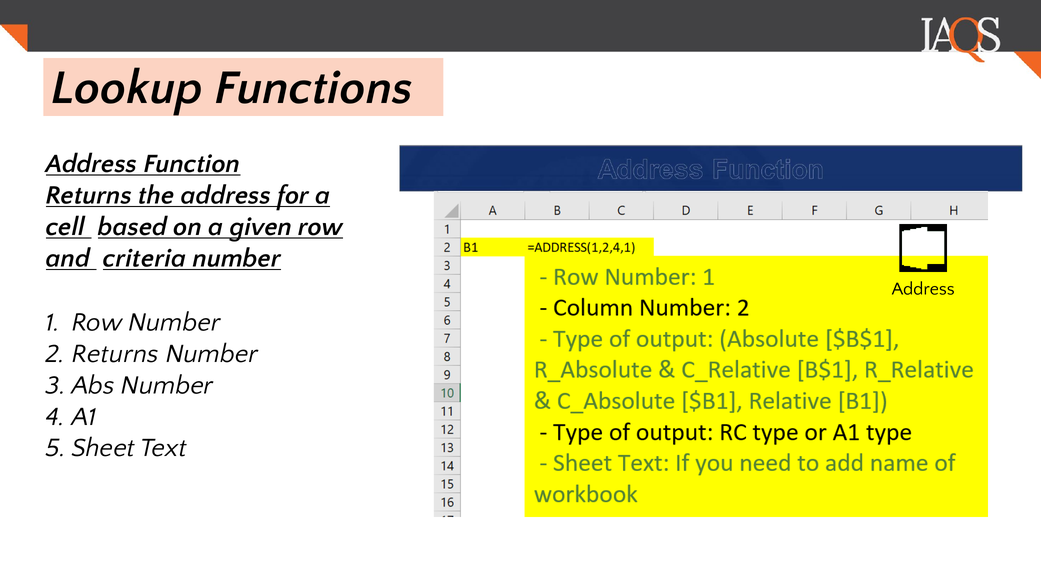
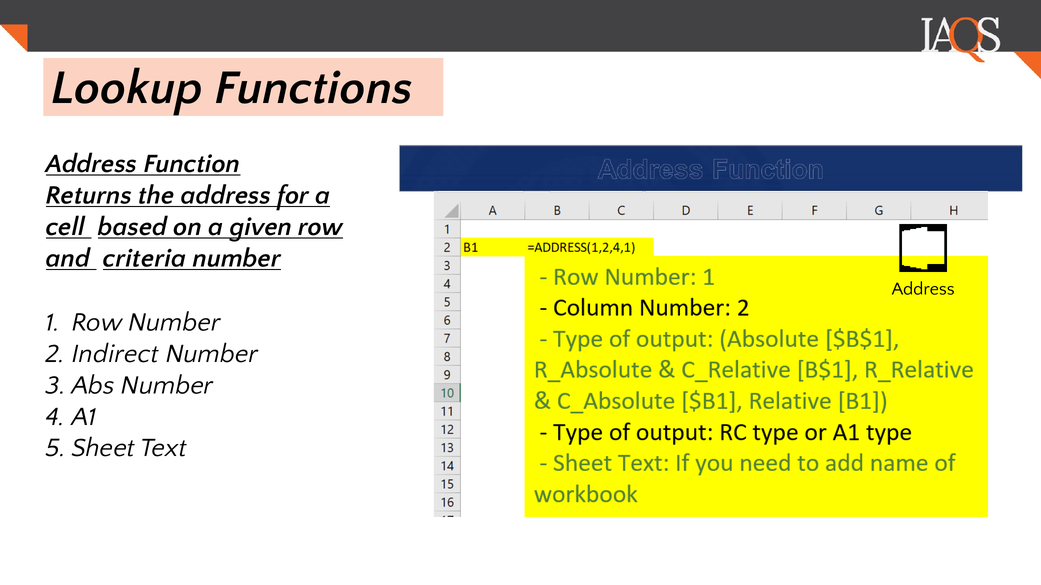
Returns: Returns -> Indirect (115, 354)
